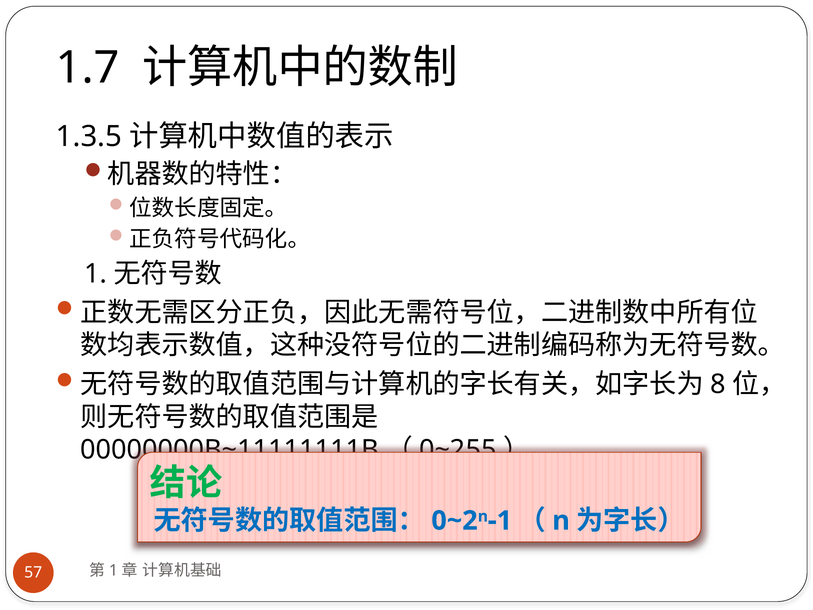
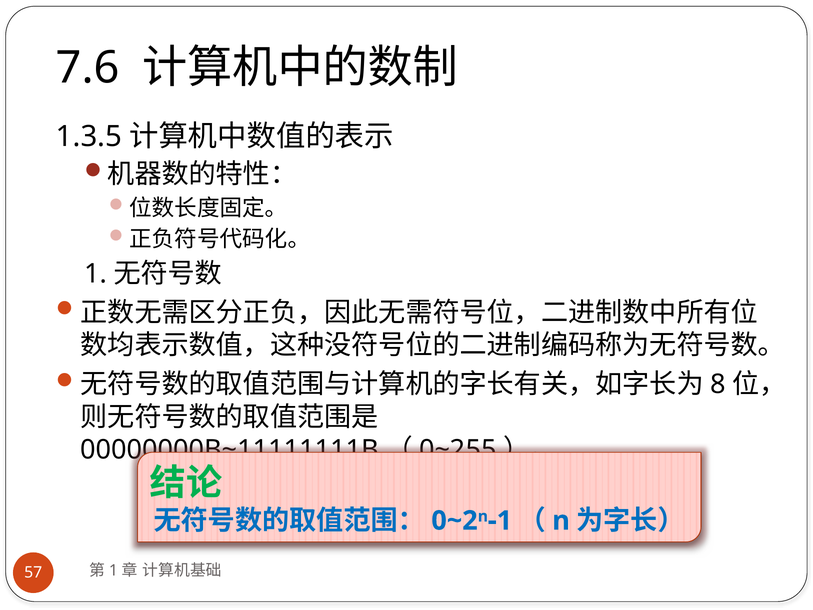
1.7: 1.7 -> 7.6 (88, 68)
